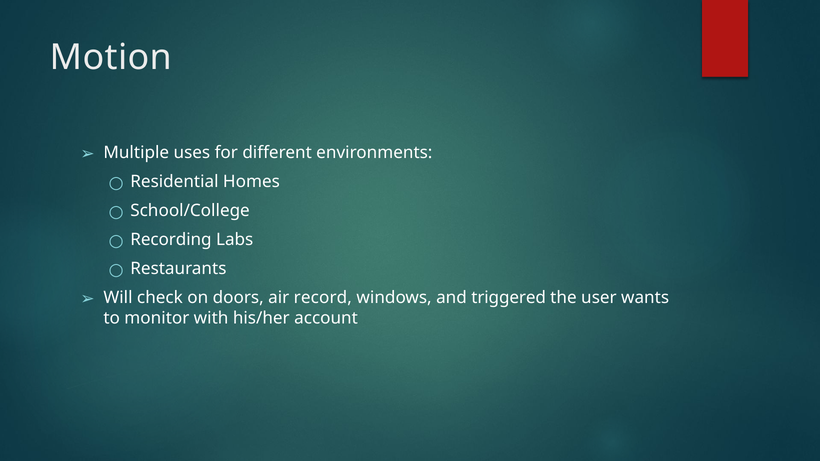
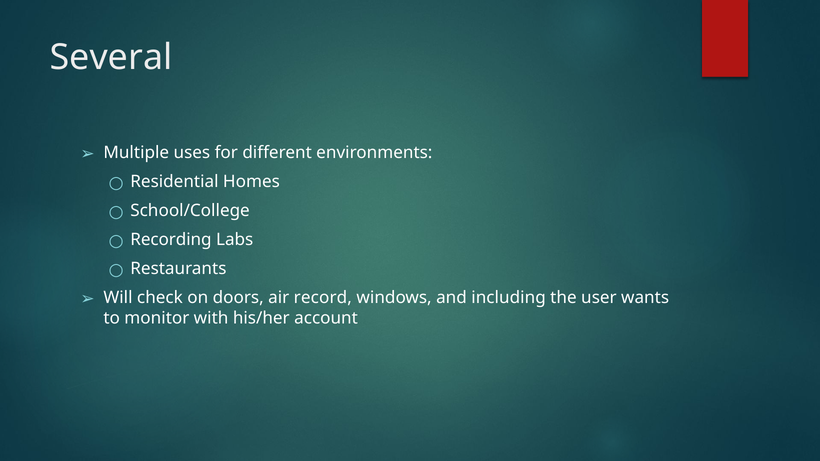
Motion: Motion -> Several (111, 58)
triggered: triggered -> including (509, 298)
